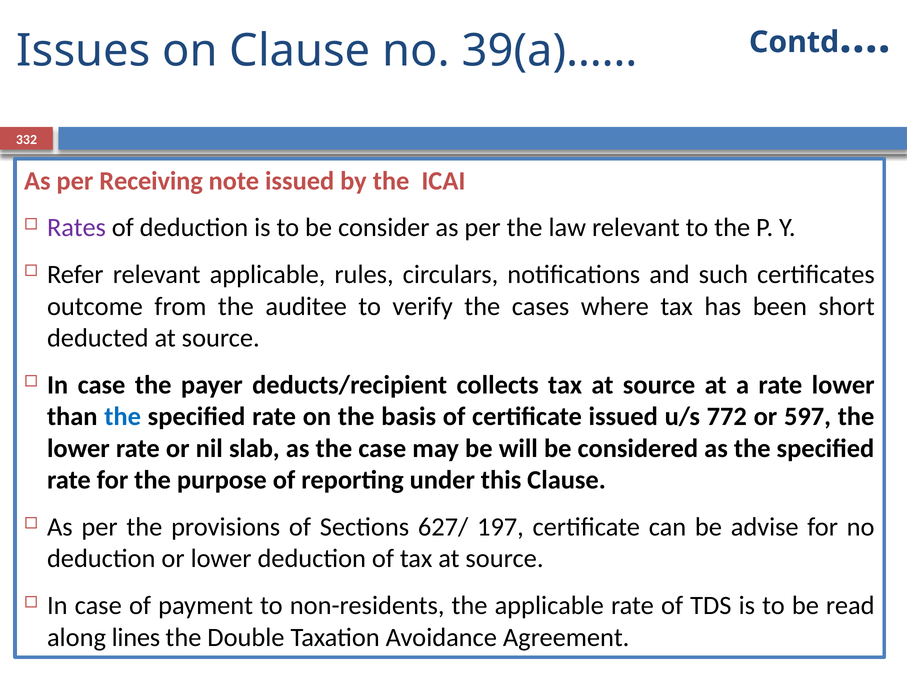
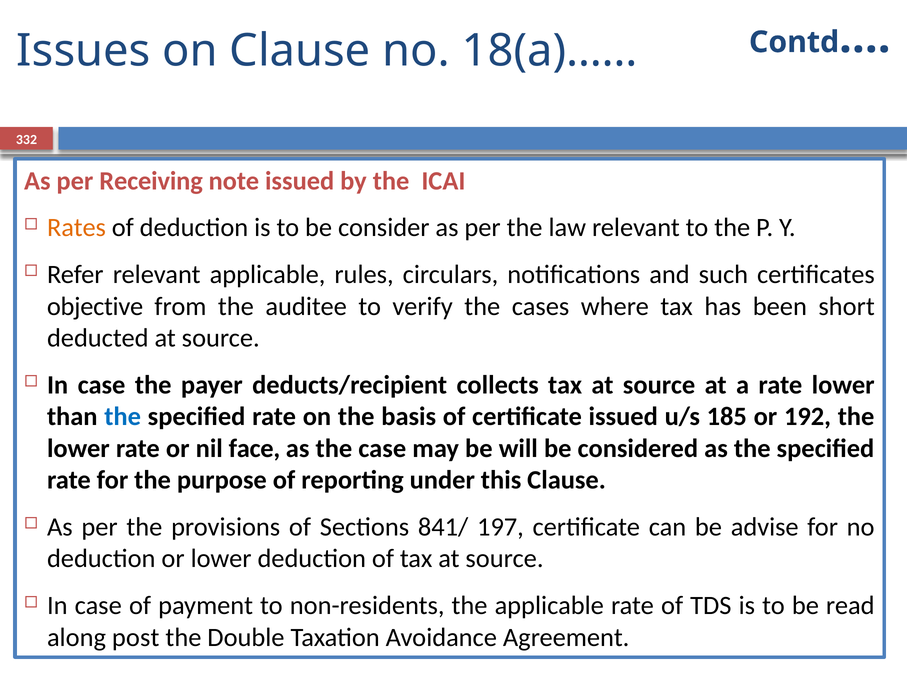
39(a)……: 39(a)…… -> 18(a)…… (550, 51)
Rates colour: purple -> orange (76, 228)
outcome: outcome -> objective (95, 306)
772: 772 -> 185 (727, 417)
597: 597 -> 192 (808, 417)
slab: slab -> face (254, 449)
627/: 627/ -> 841/ (443, 527)
lines: lines -> post (136, 638)
